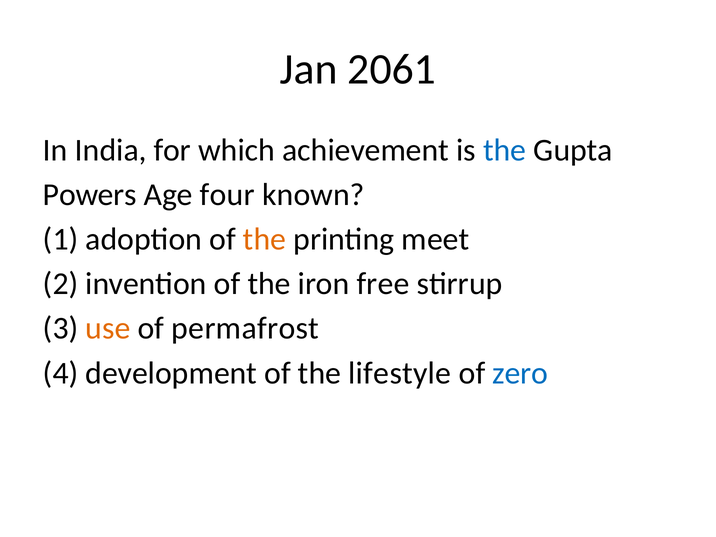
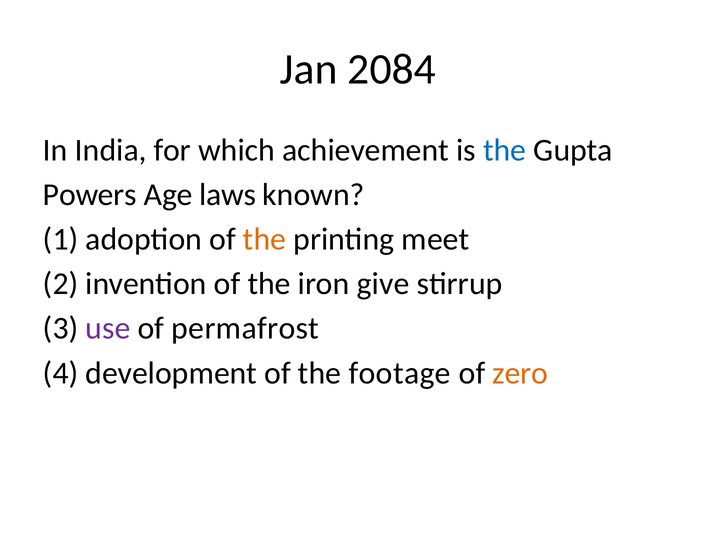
2061: 2061 -> 2084 (392, 69)
four: four -> laws (228, 195)
free: free -> give (383, 284)
use colour: orange -> purple (108, 328)
lifestyle: lifestyle -> footage (400, 373)
zero colour: blue -> orange (520, 373)
